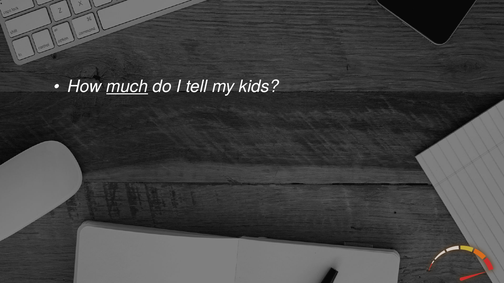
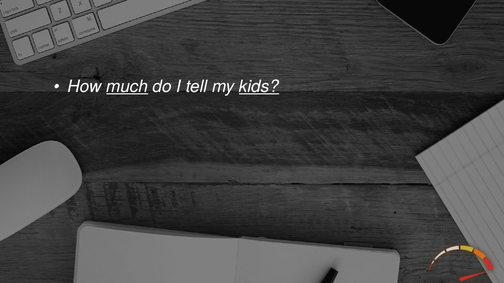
kids underline: none -> present (259, 87)
